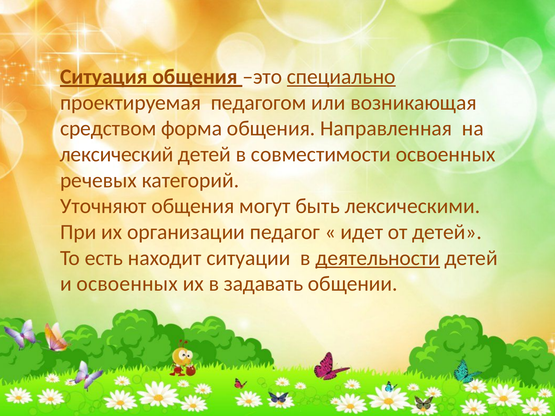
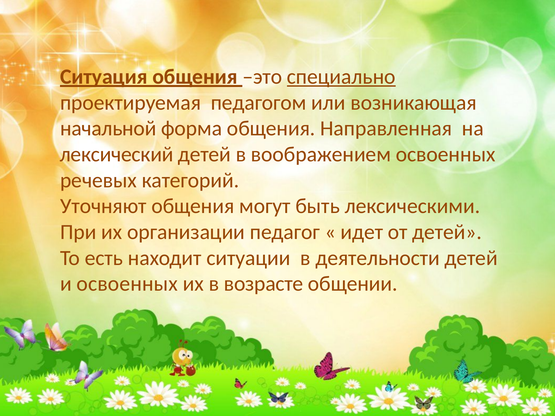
средством: средством -> начальной (108, 129)
совместимости: совместимости -> воображением (321, 154)
деятельности underline: present -> none (378, 258)
задавать: задавать -> возрасте (264, 284)
